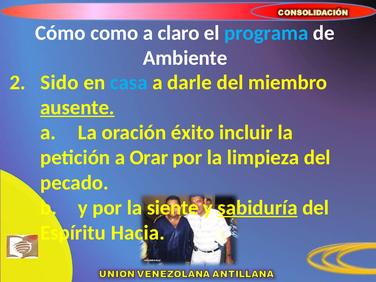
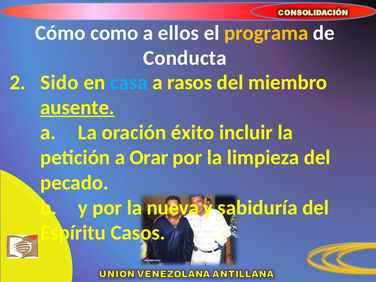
claro: claro -> ellos (178, 33)
programa colour: light blue -> yellow (266, 33)
Ambiente: Ambiente -> Conducta (185, 58)
darle: darle -> rasos (190, 82)
siente: siente -> nueva (173, 208)
sabiduría underline: present -> none (258, 208)
Hacia: Hacia -> Casos (138, 233)
